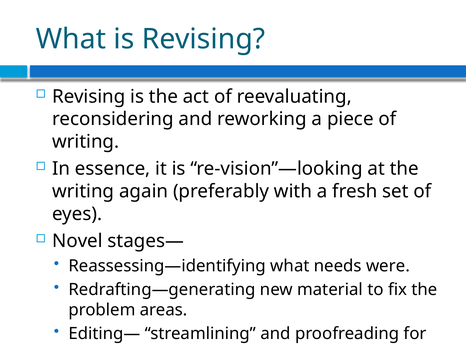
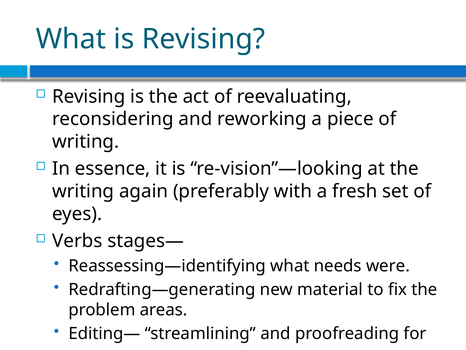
Novel: Novel -> Verbs (77, 241)
